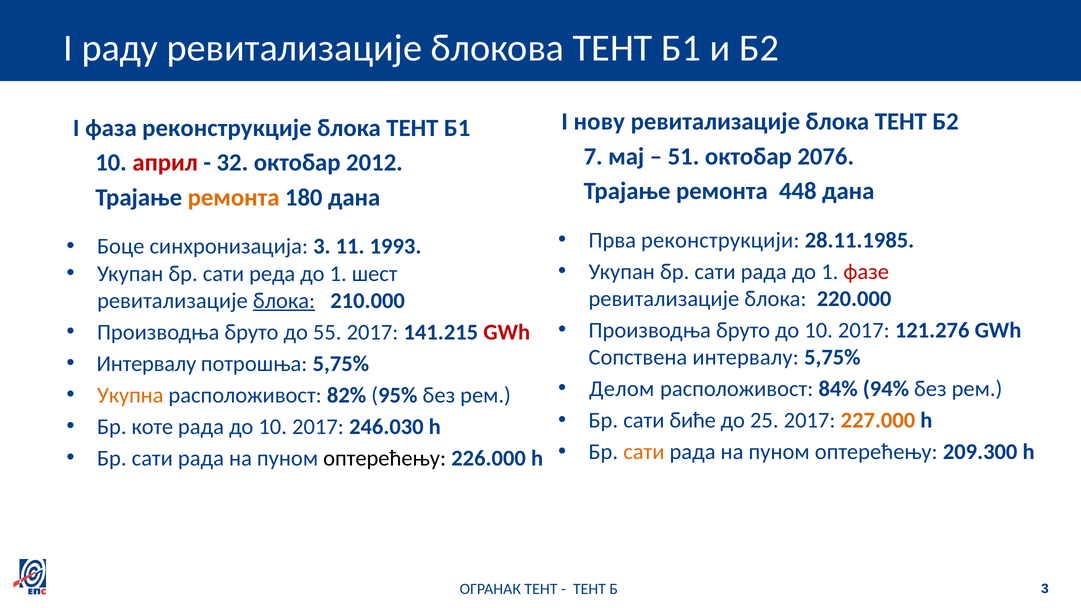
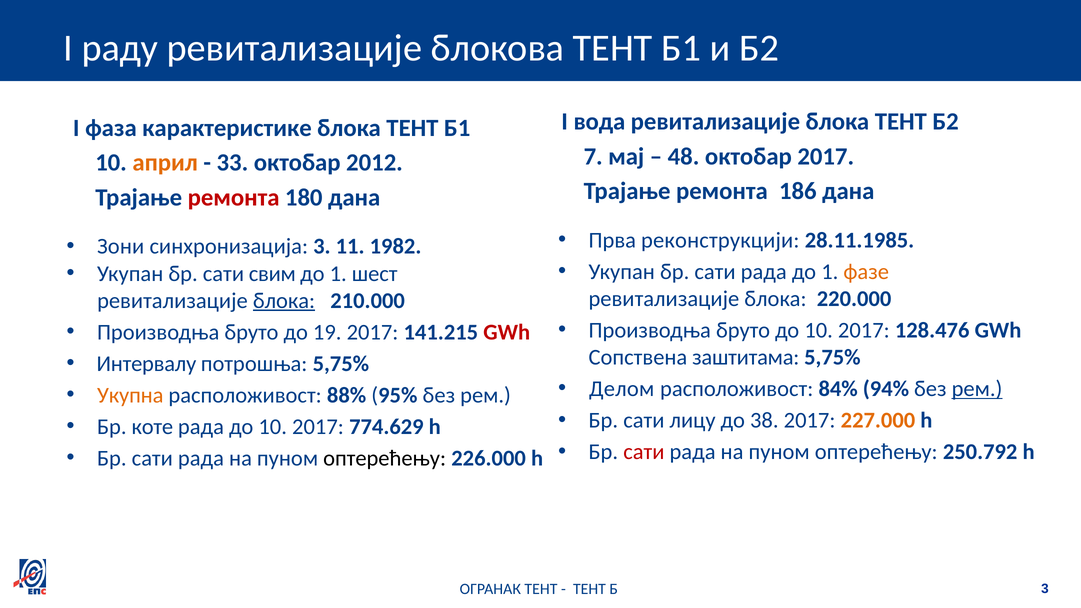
нову: нову -> вода (599, 122)
реконструкције: реконструкције -> карактеристике (227, 128)
51: 51 -> 48 (684, 156)
октобар 2076: 2076 -> 2017 (826, 156)
април colour: red -> orange (165, 163)
32: 32 -> 33 (232, 163)
448: 448 -> 186 (798, 191)
ремонта colour: orange -> red (234, 197)
Боце: Боце -> Зони (121, 247)
1993: 1993 -> 1982 (396, 247)
фазе colour: red -> orange (866, 272)
реда: реда -> свим (272, 274)
121.276: 121.276 -> 128.476 (932, 330)
55: 55 -> 19 (327, 332)
Сопствена интервалу: интервалу -> заштитама (746, 357)
рем underline: none -> present (977, 389)
82%: 82% -> 88% (347, 395)
биће: биће -> лицу (693, 420)
25: 25 -> 38 (764, 420)
246.030: 246.030 -> 774.629 (386, 427)
сати colour: orange -> red (644, 452)
209.300: 209.300 -> 250.792 (980, 452)
